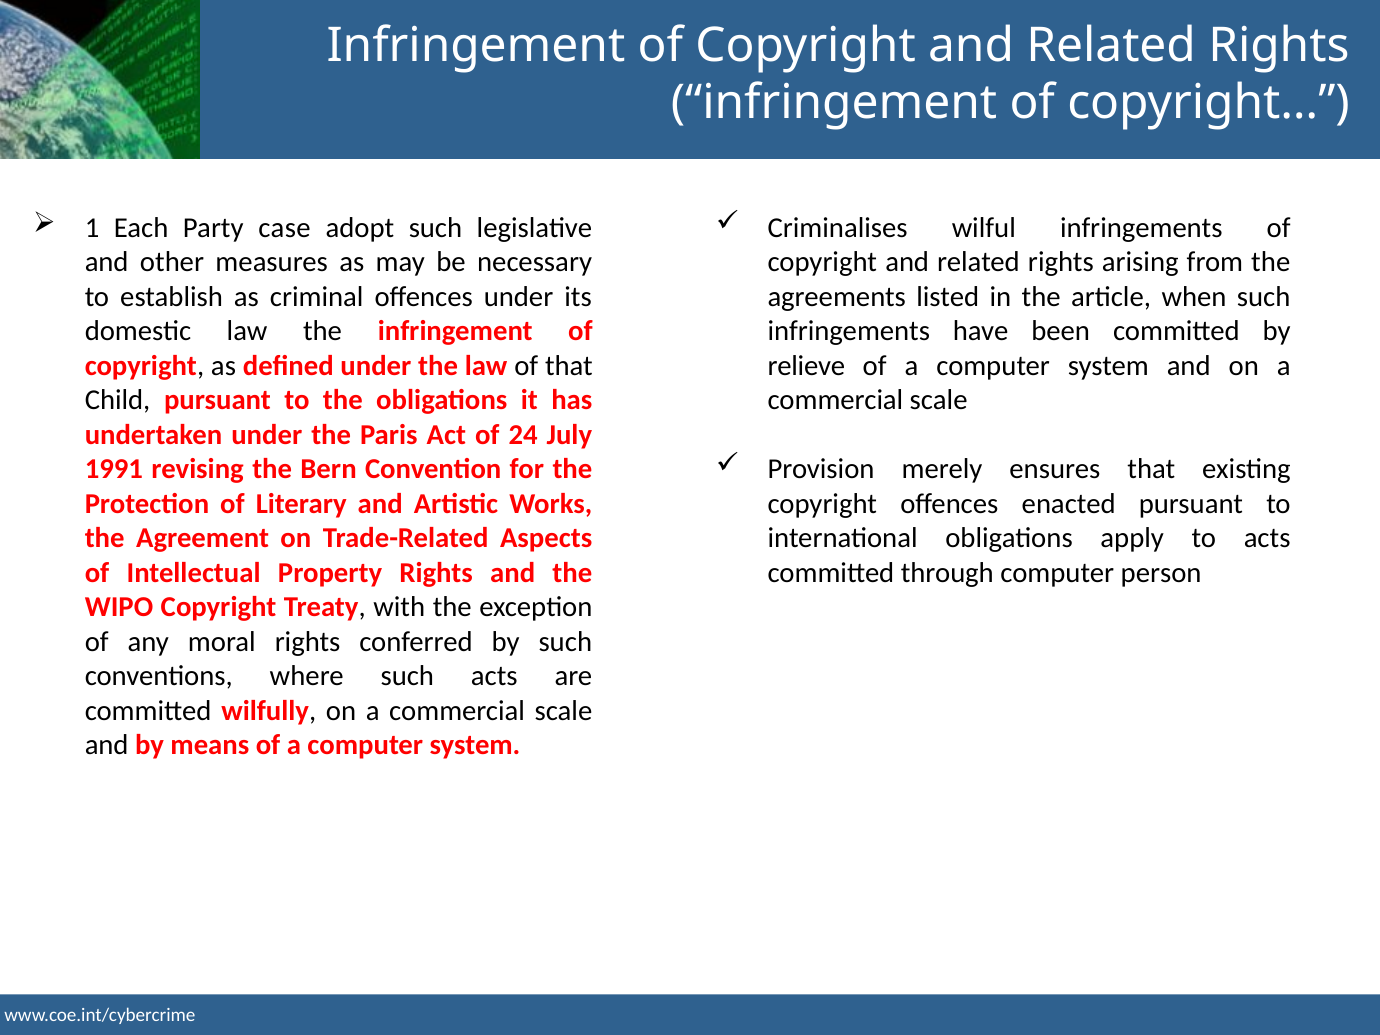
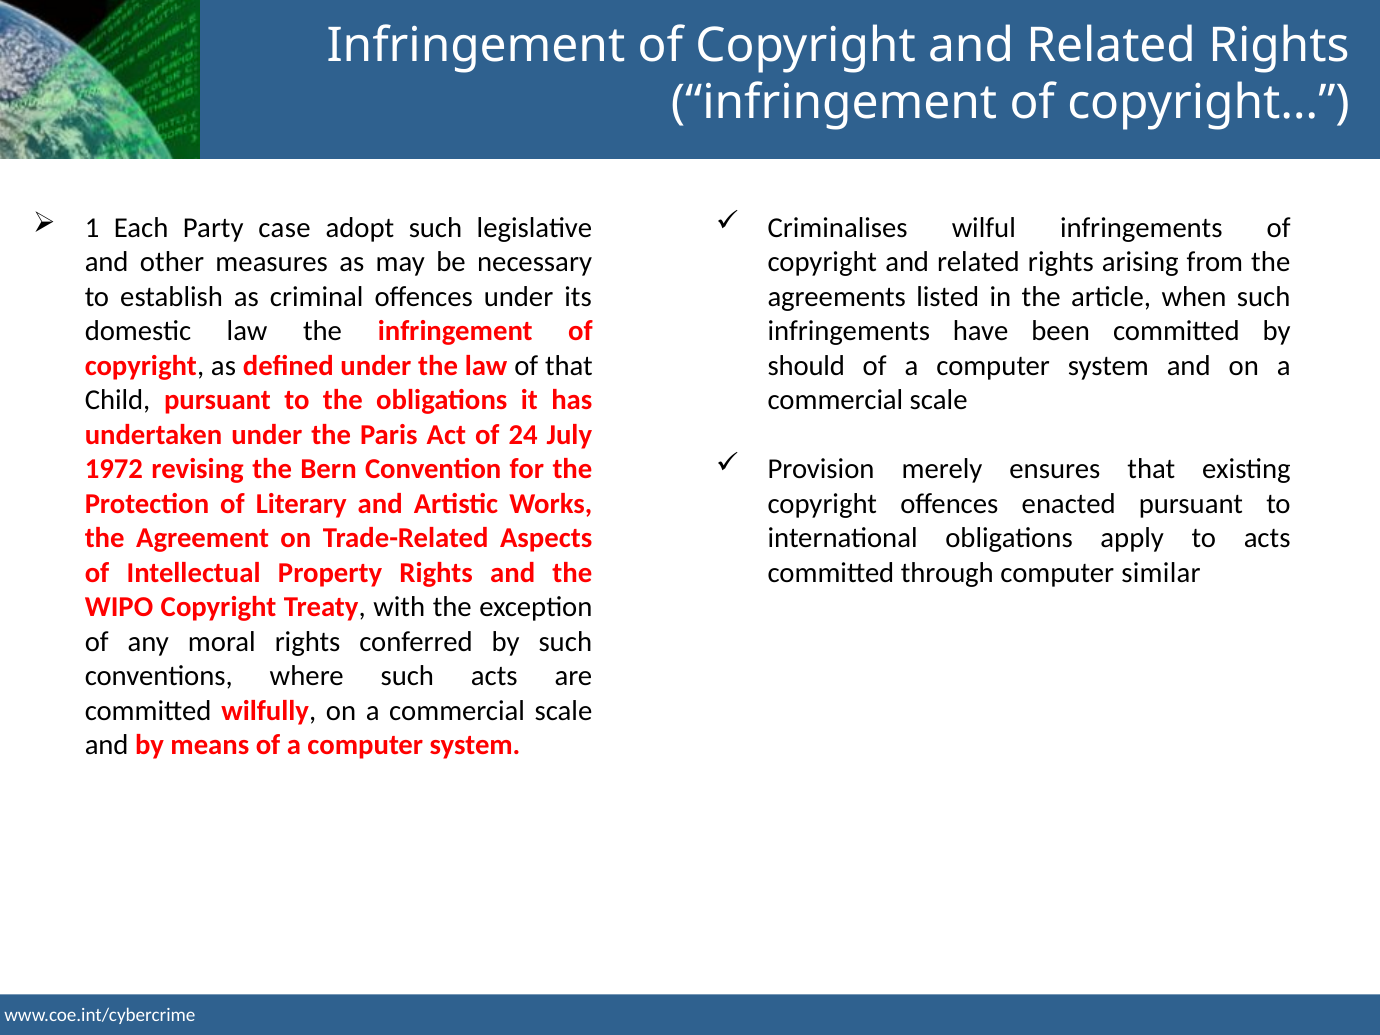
relieve: relieve -> should (806, 366)
1991: 1991 -> 1972 (114, 469)
person: person -> similar (1161, 573)
